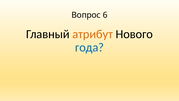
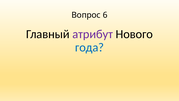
атрибут colour: orange -> purple (93, 34)
